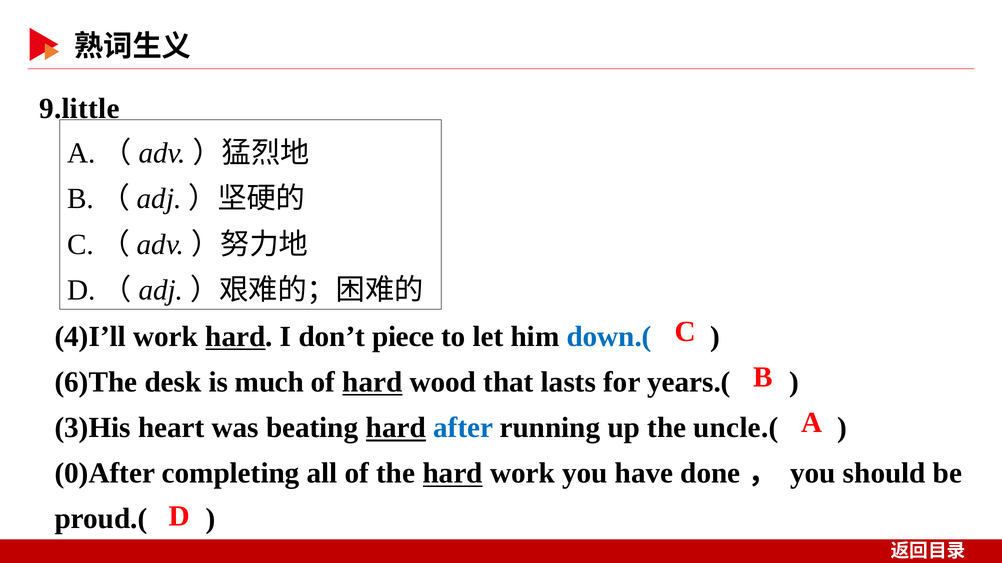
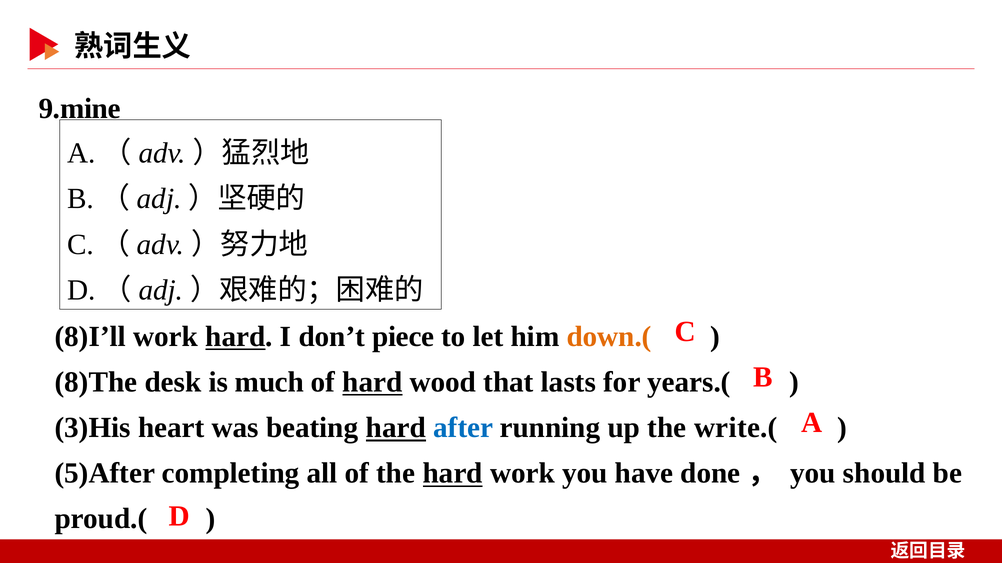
9.little: 9.little -> 9.mine (80, 109)
4)I’ll: 4)I’ll -> 8)I’ll (90, 337)
down.( colour: blue -> orange (609, 337)
6)The: 6)The -> 8)The (96, 383)
uncle.(: uncle.( -> write.( (736, 428)
0)After: 0)After -> 5)After (105, 474)
